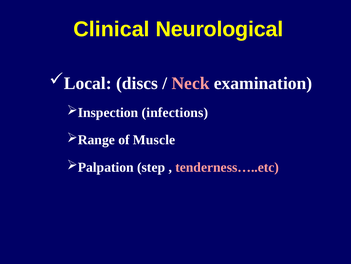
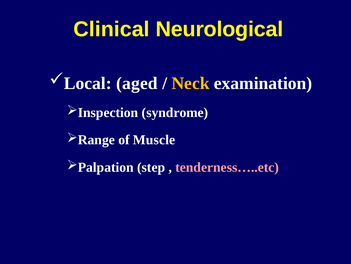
discs: discs -> aged (137, 83)
Neck colour: pink -> yellow (191, 83)
infections: infections -> syndrome (175, 112)
